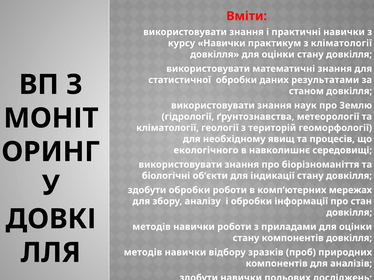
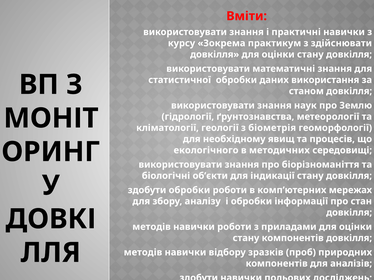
курсу Навички: Навички -> Зокрема (222, 43)
з кліматології: кліматології -> здійснювати (341, 43)
результатами: результатами -> використання (325, 80)
територій: територій -> біометрія (272, 128)
навколишнє: навколишнє -> методичних (279, 151)
